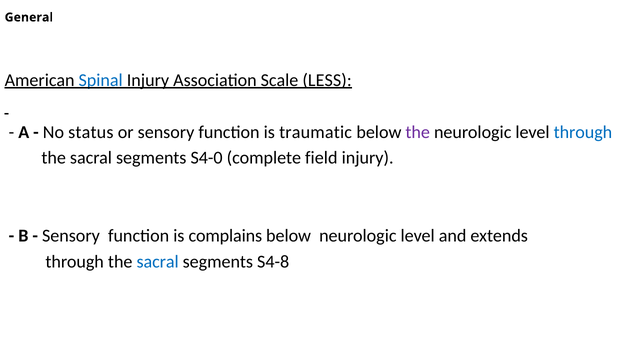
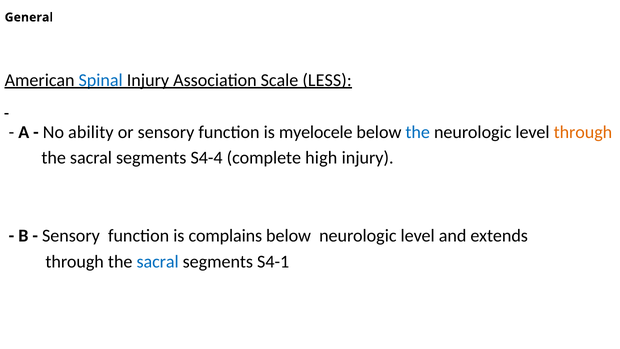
status: status -> ability (91, 132)
traumatic: traumatic -> myelocele (316, 132)
the colour: purple -> blue (418, 132)
through colour: blue -> orange (583, 132)
S4-0: S4-0 -> S4-4 (207, 158)
field: field -> high (321, 158)
S4-8: S4-8 -> S4-1 (273, 262)
